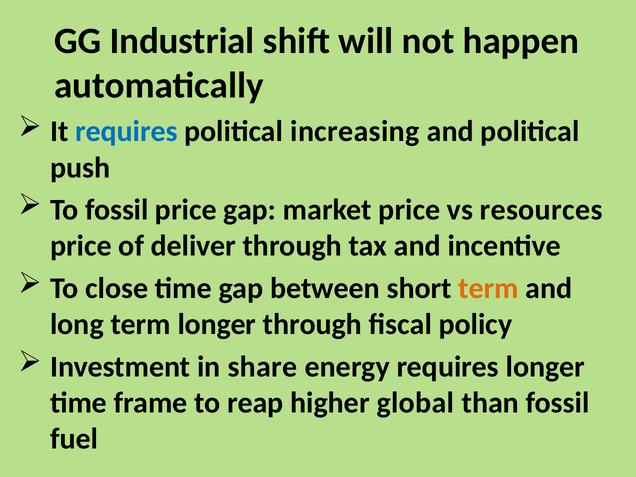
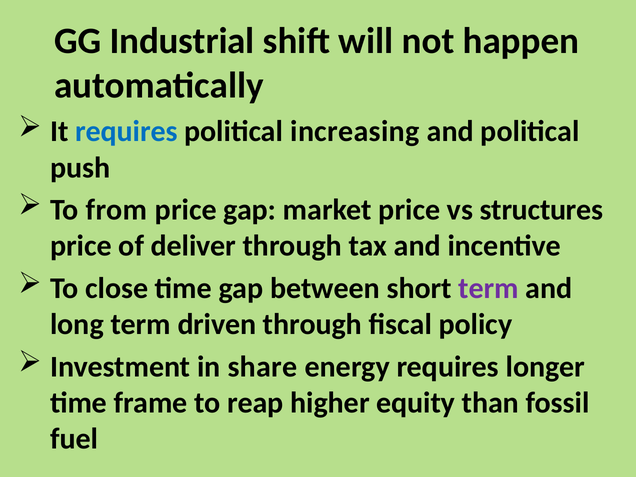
To fossil: fossil -> from (117, 210)
resources: resources -> structures (541, 210)
term colour: orange -> purple (489, 288)
term longer: longer -> driven (217, 324)
global: global -> equity (416, 403)
